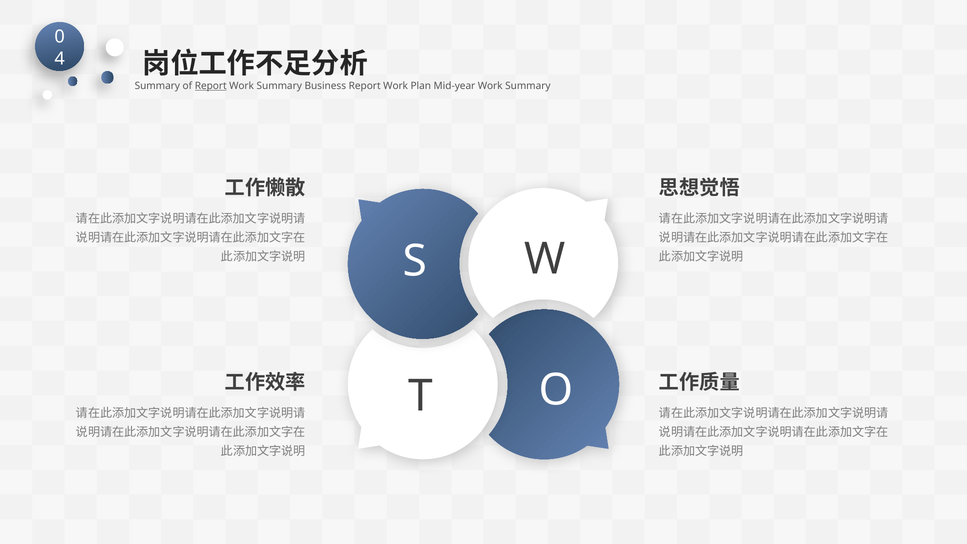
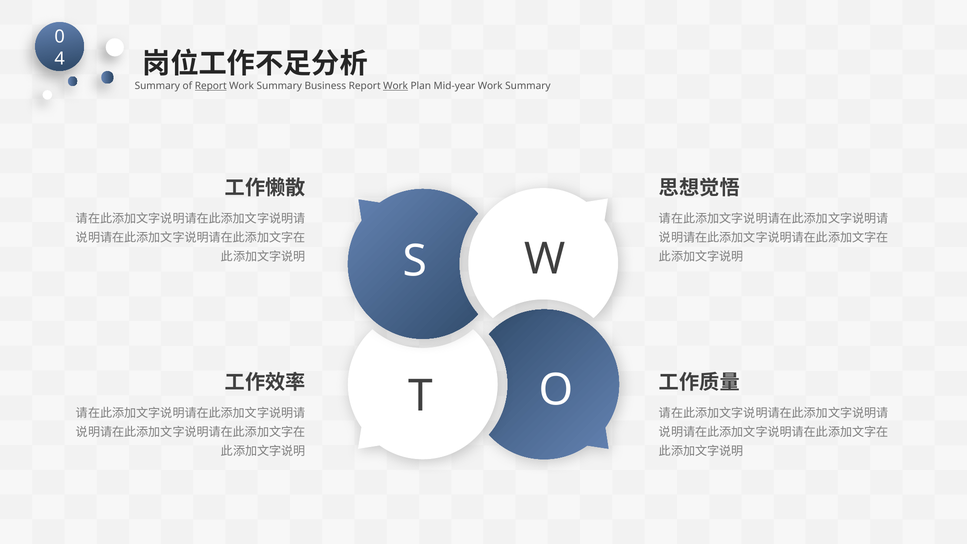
Work underline: none -> present (396, 86)
